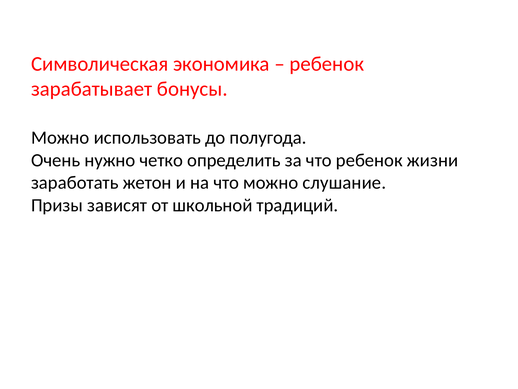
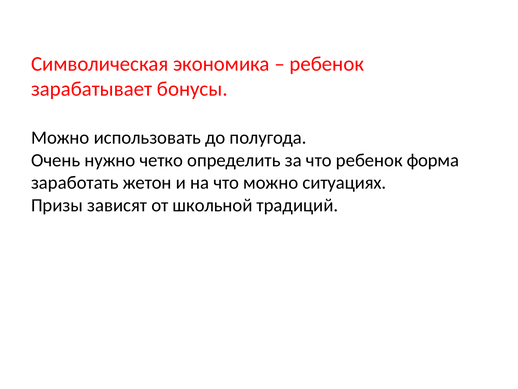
жизни: жизни -> форма (433, 160)
слушание: слушание -> ситуациях (344, 182)
